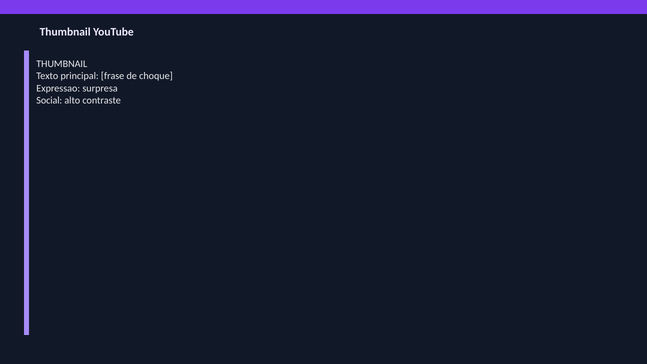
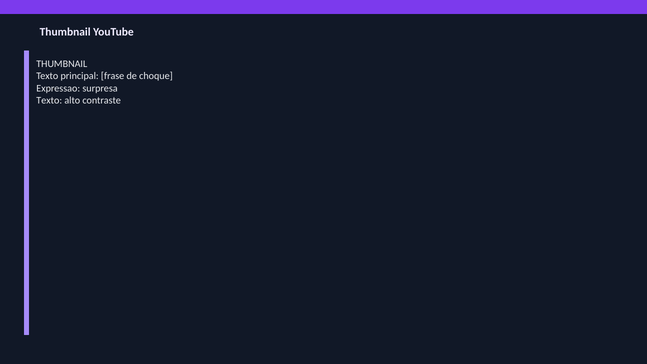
Social: Social -> Texto (49, 100)
